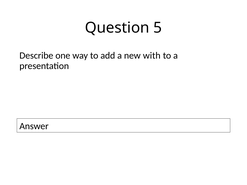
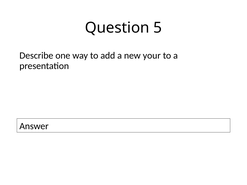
with: with -> your (152, 56)
